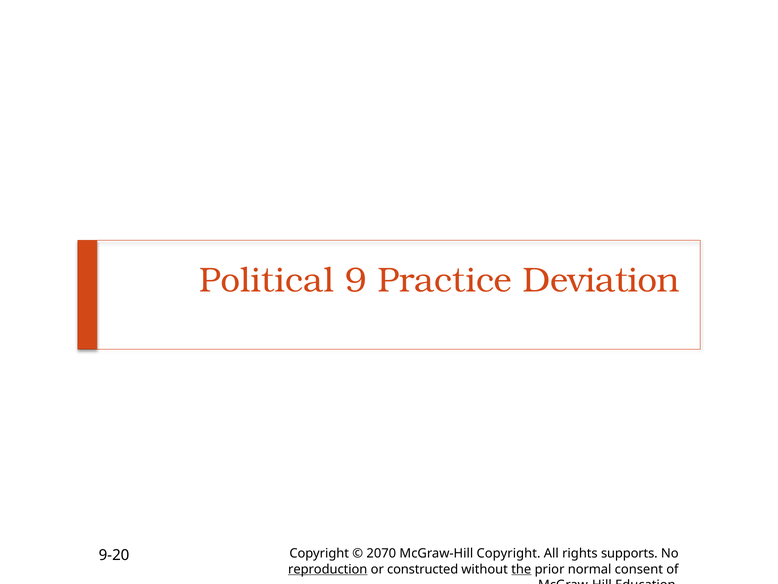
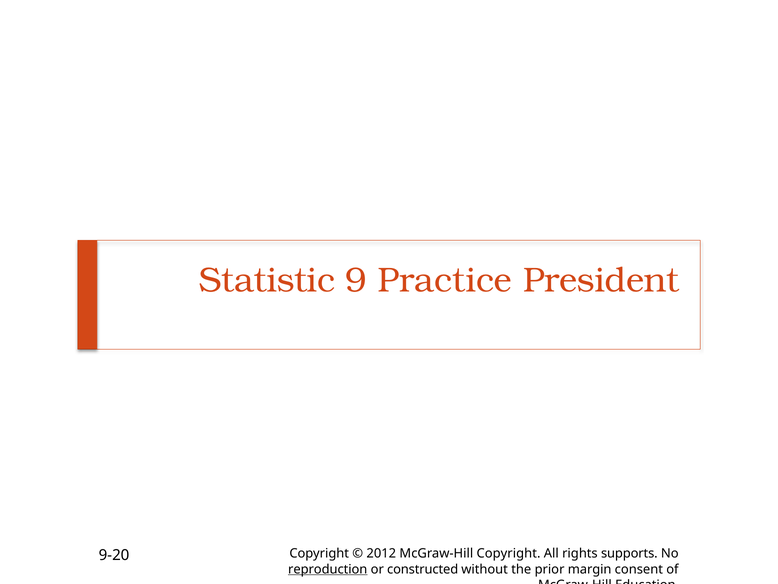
Political: Political -> Statistic (267, 280)
Deviation: Deviation -> President (601, 280)
2070: 2070 -> 2012 (381, 553)
the underline: present -> none (521, 569)
normal: normal -> margin (590, 569)
